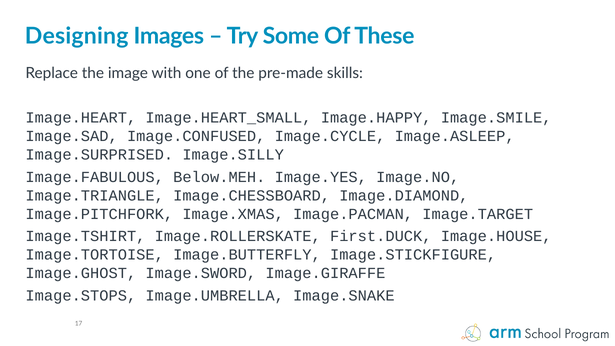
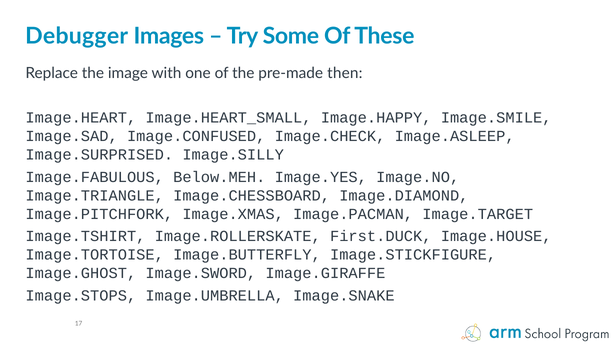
Designing: Designing -> Debugger (77, 36)
skills: skills -> then (345, 73)
Image.CYCLE: Image.CYCLE -> Image.CHECK (330, 136)
